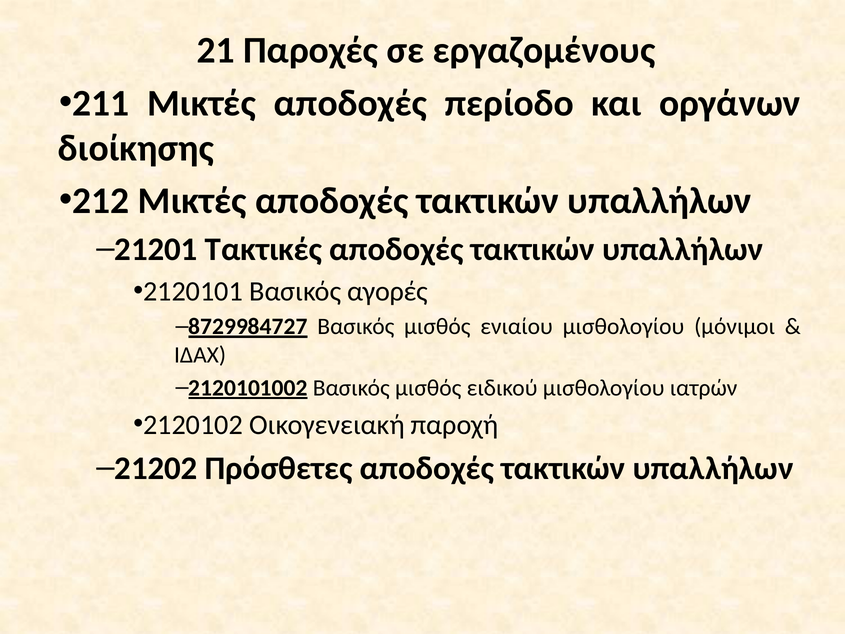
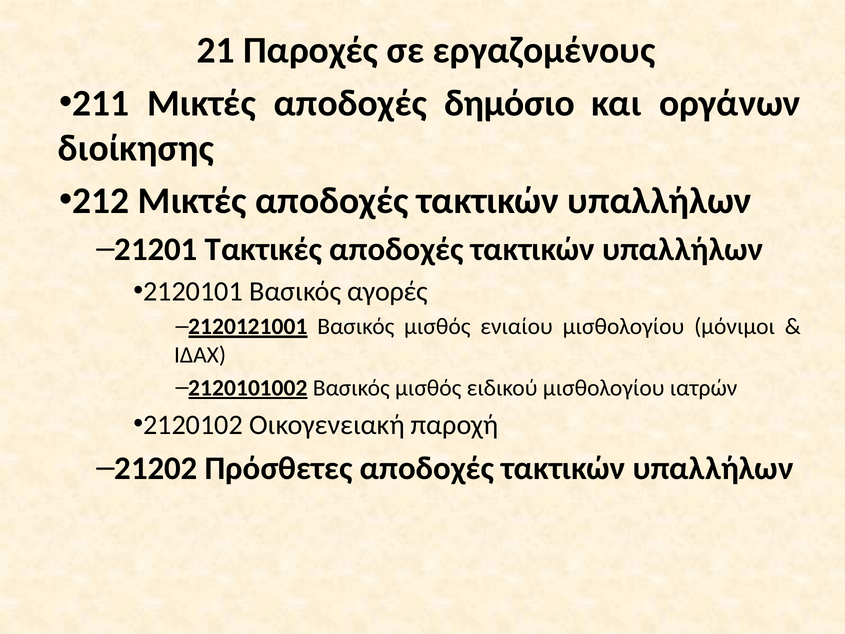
περίοδο: περίοδο -> δημόσιο (509, 103)
8729984727: 8729984727 -> 2120121001 (248, 327)
